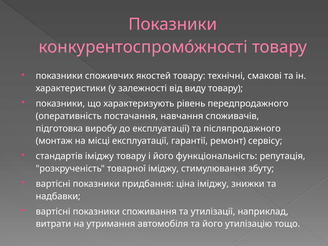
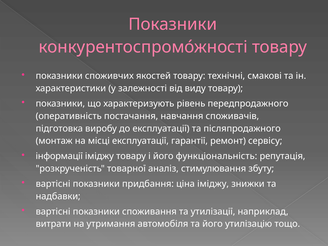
стандартів: стандартів -> інформації (59, 156)
товарної іміджу: іміджу -> аналіз (163, 169)
